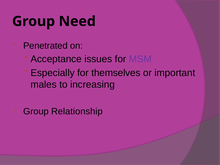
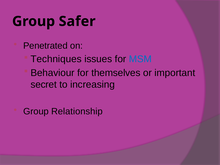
Need: Need -> Safer (77, 21)
Acceptance: Acceptance -> Techniques (56, 59)
MSM colour: purple -> blue (140, 59)
Especially: Especially -> Behaviour (53, 73)
males: males -> secret (44, 85)
